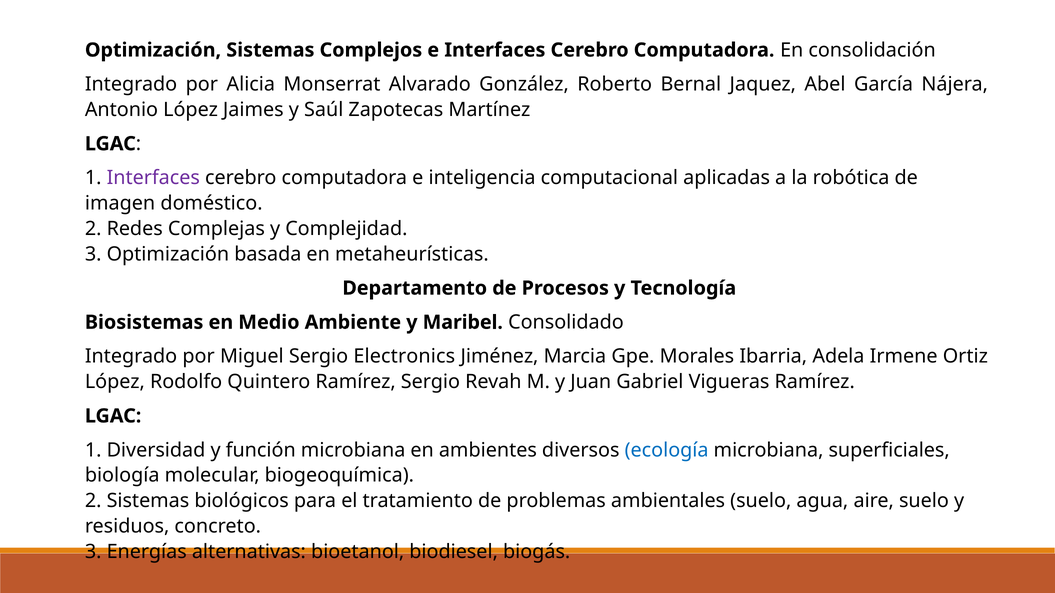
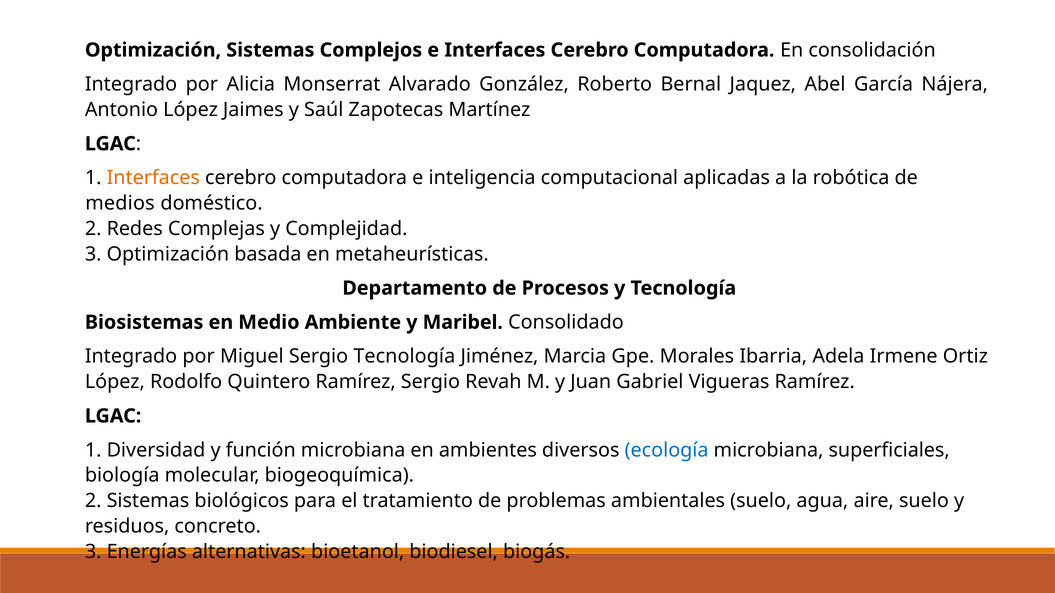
Interfaces colour: purple -> orange (153, 178)
imagen: imagen -> medios (120, 203)
Sergio Electronics: Electronics -> Tecnología (404, 357)
